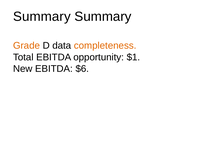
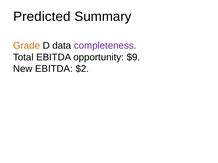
Summary: Summary -> Predicted (42, 17)
completeness colour: orange -> purple (105, 46)
$1: $1 -> $9 (133, 57)
$6: $6 -> $2 (82, 69)
